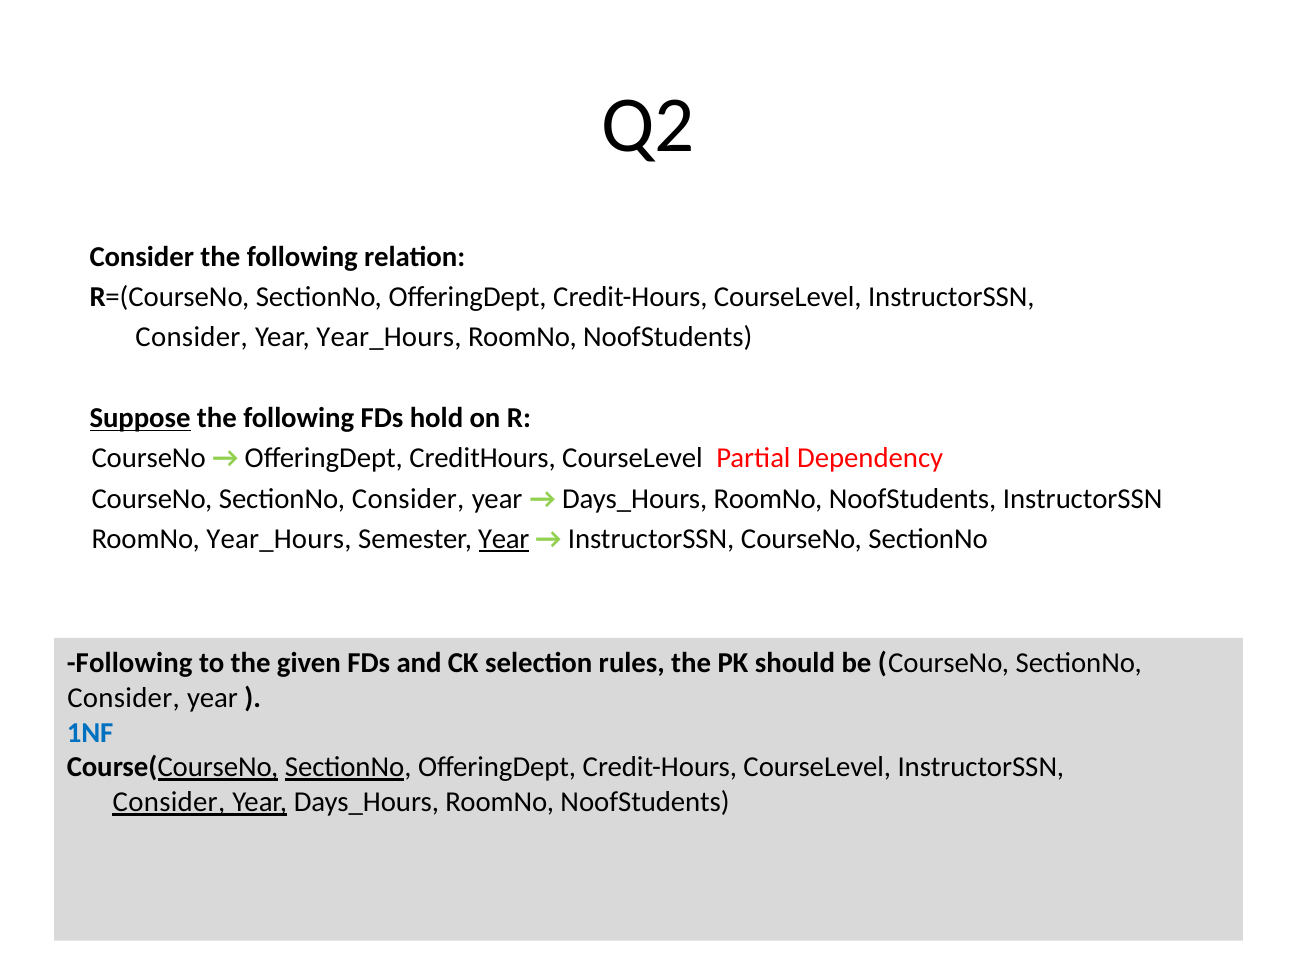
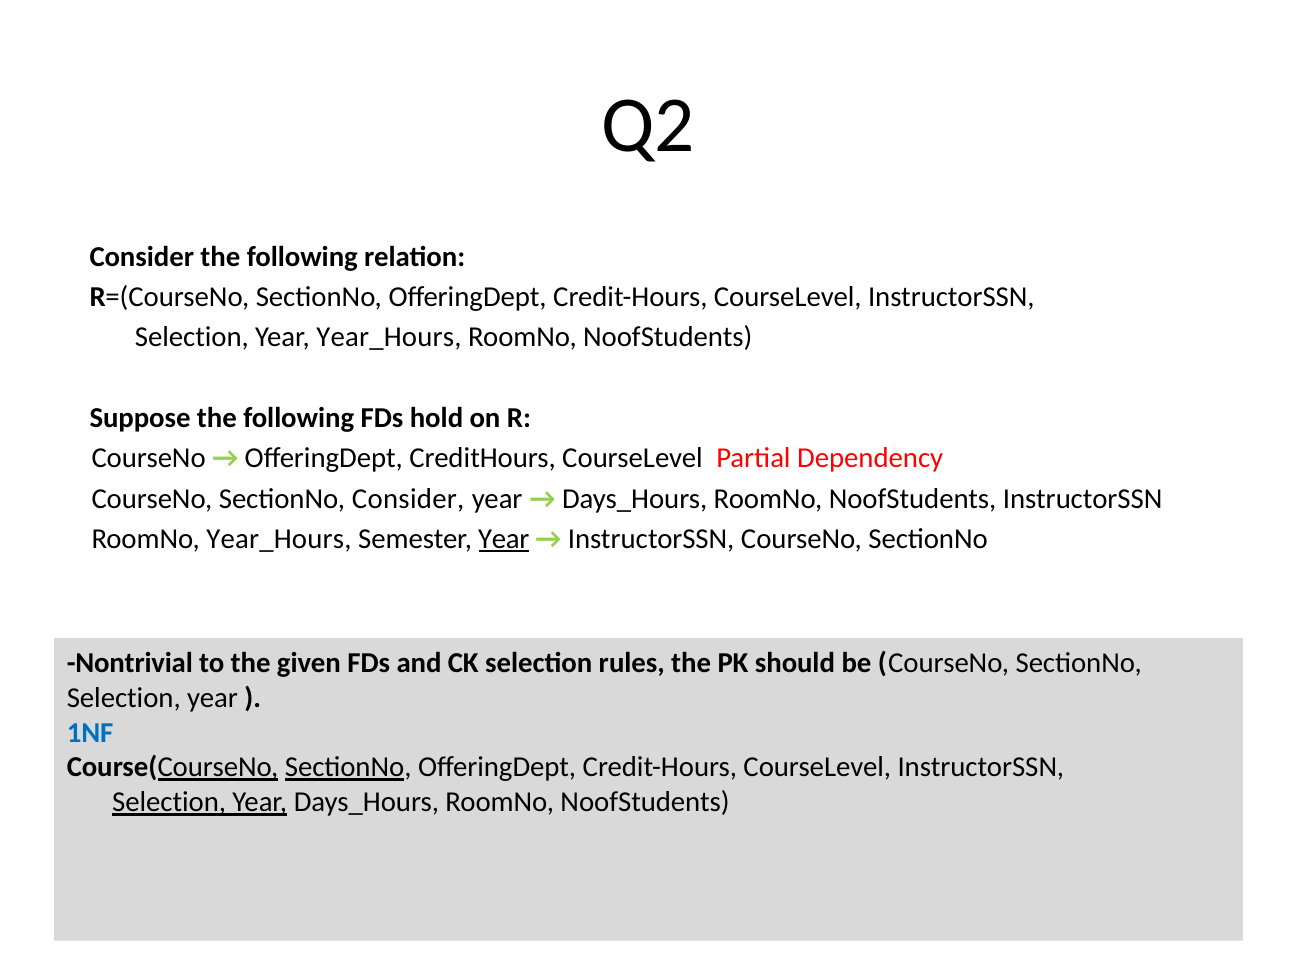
Consider: Consider -> Selection (192, 337)
Suppose underline: present -> none (140, 418)
Following: Following -> Nontrivial (130, 663)
Consider: Consider -> Selection (124, 698)
Consider: Consider -> Selection (169, 801)
